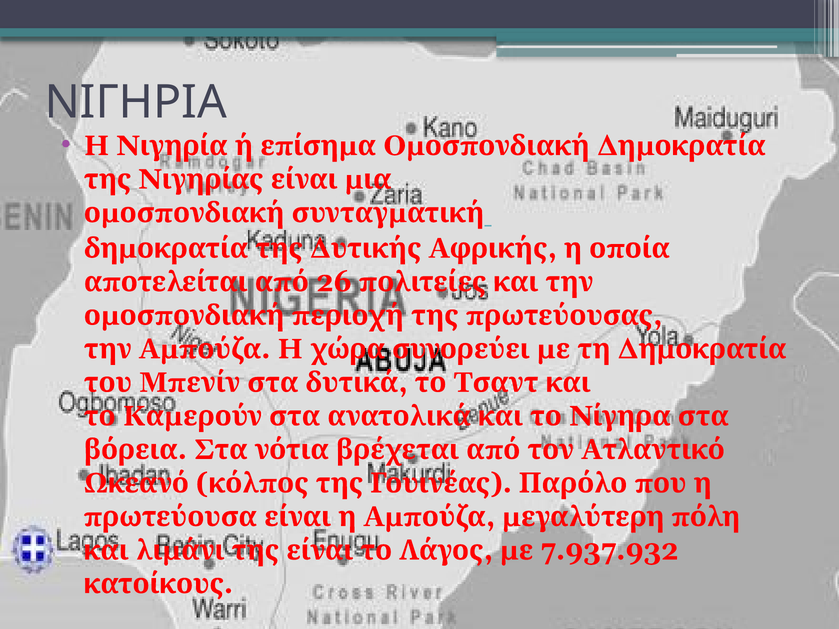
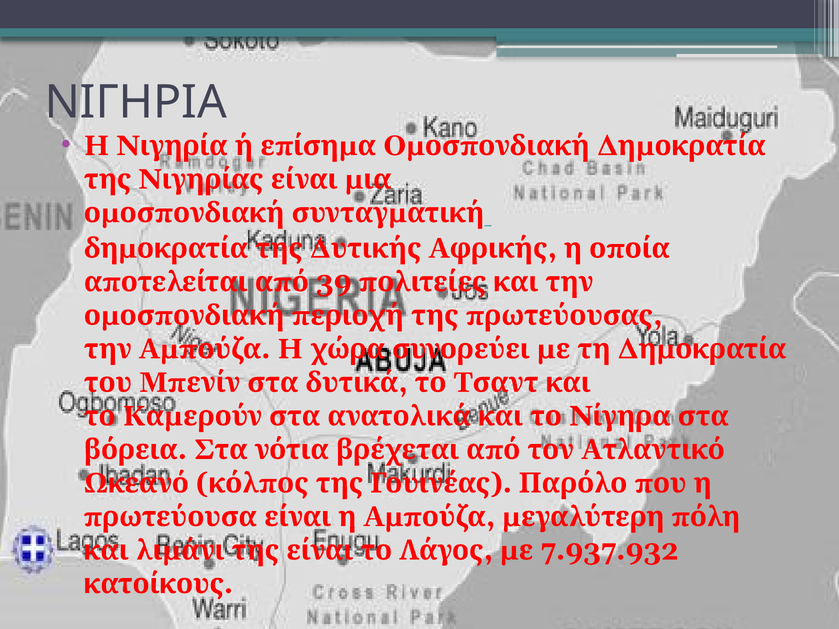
26: 26 -> 39 (334, 282)
